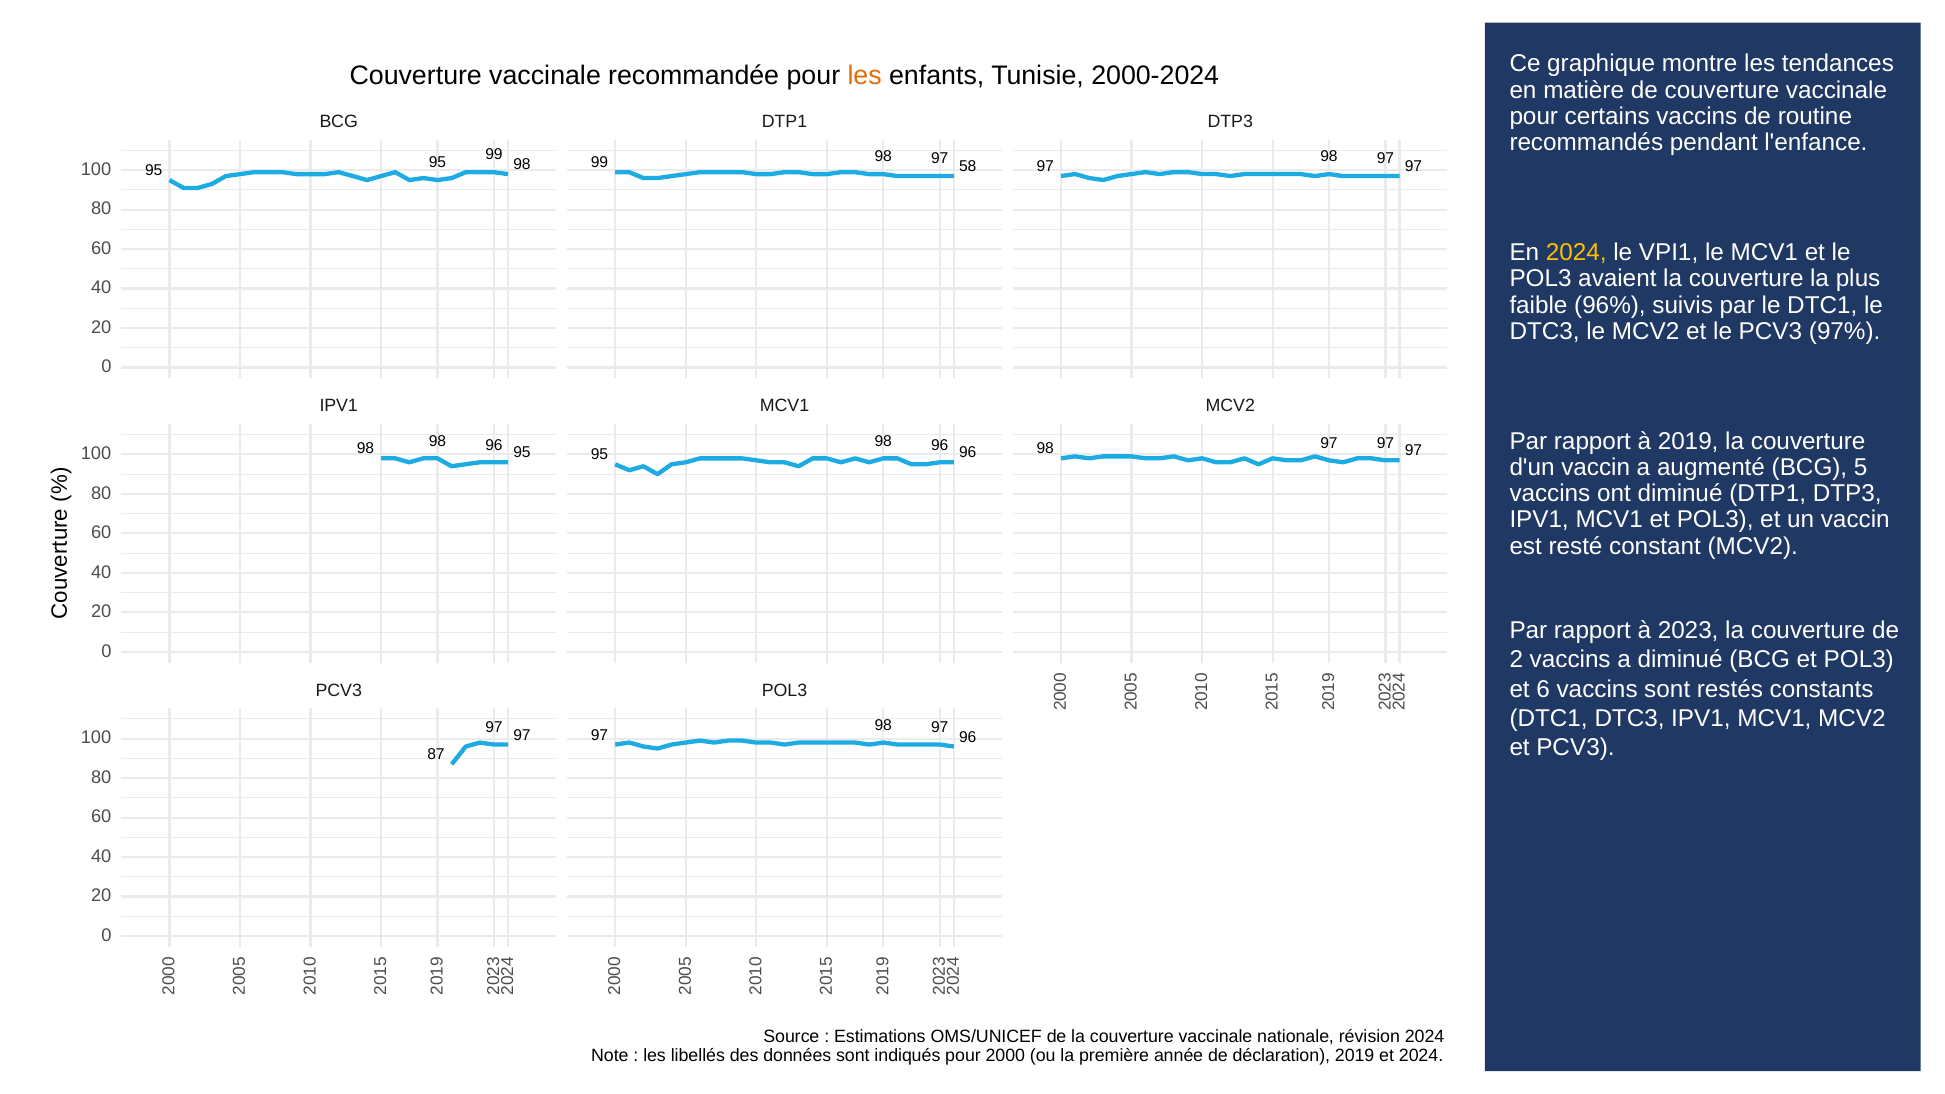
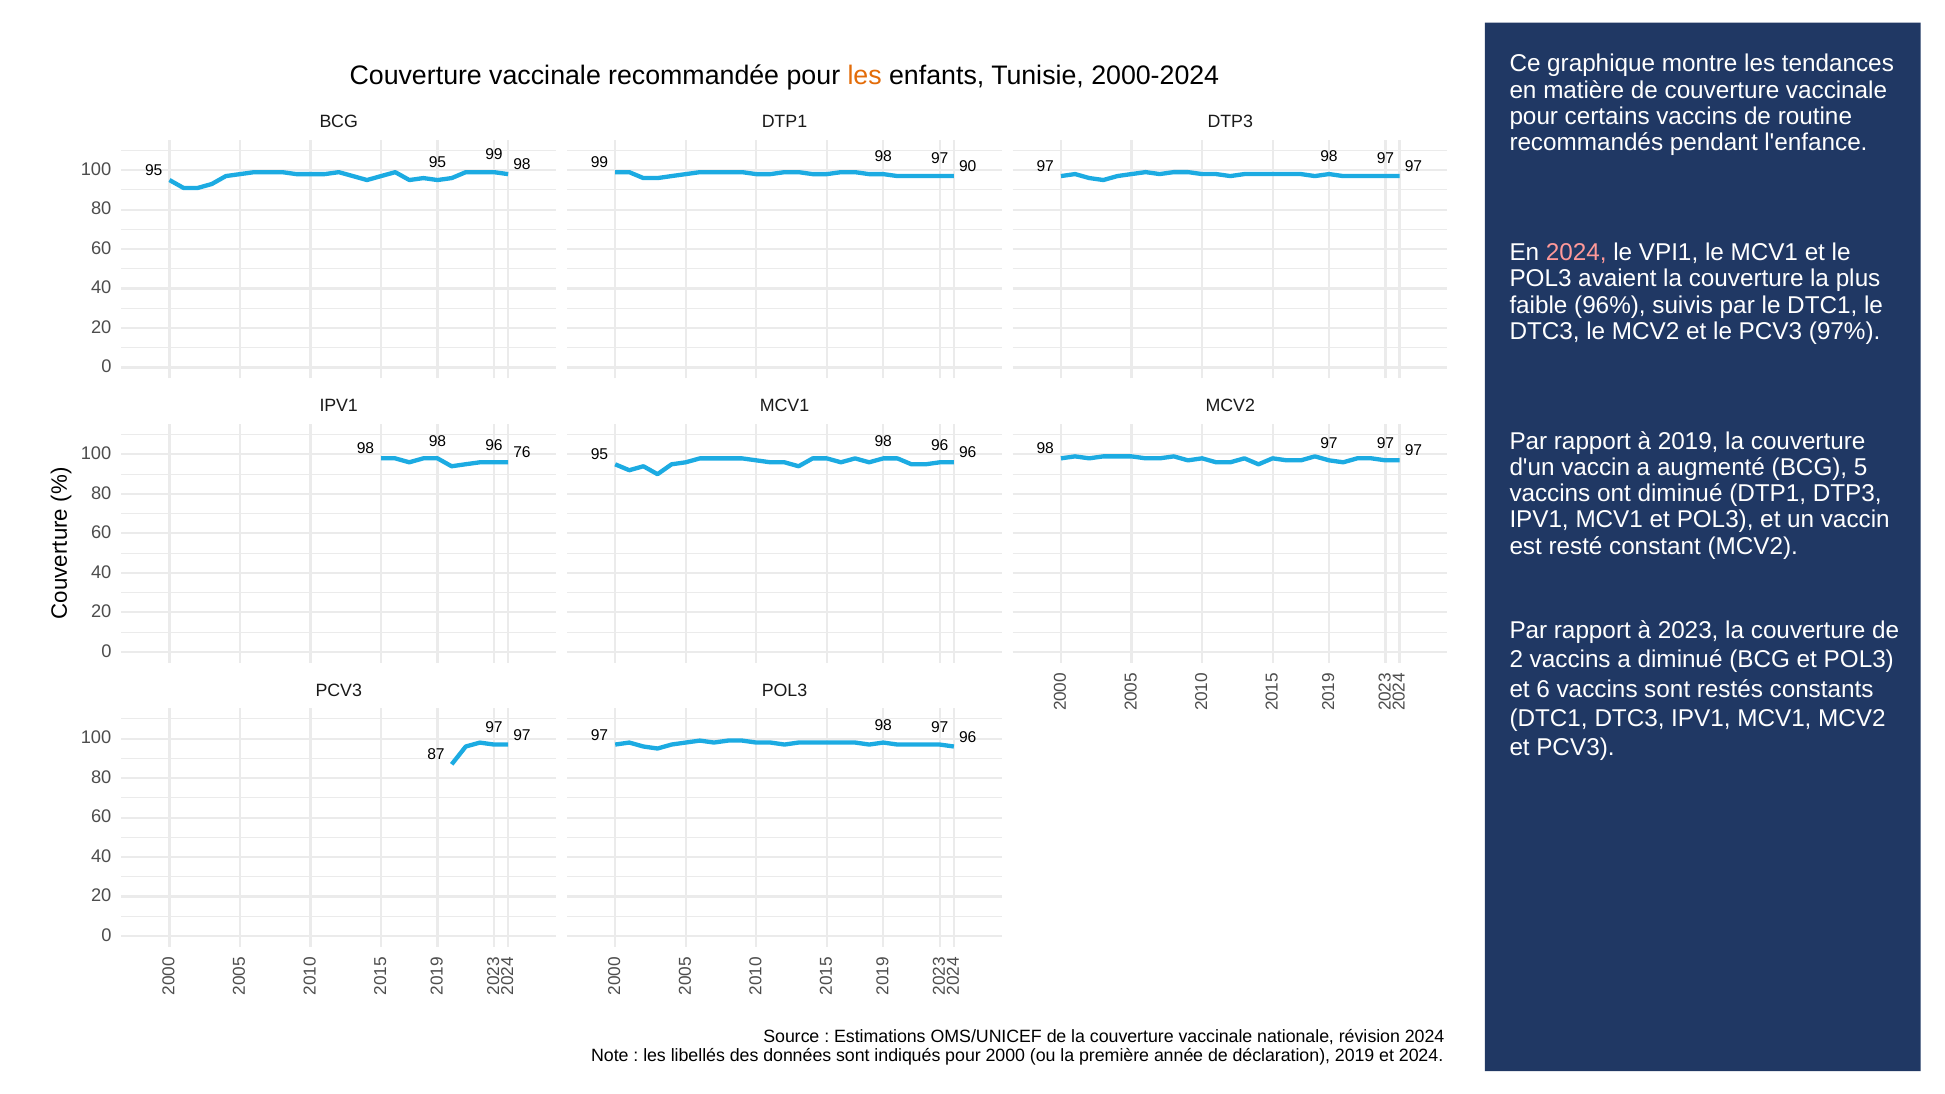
58: 58 -> 90 (968, 167)
2024 colour: yellow -> pink (1576, 253)
95: 95 -> 76 (522, 453)
